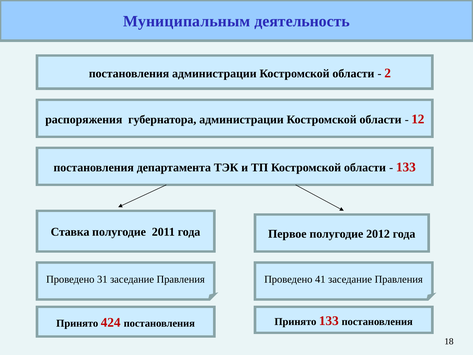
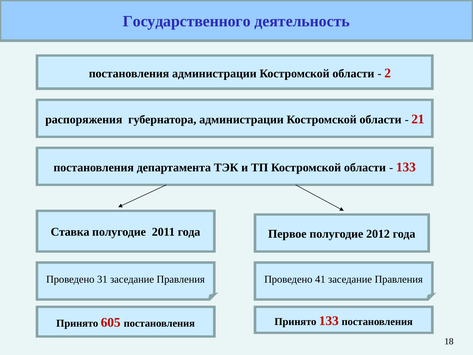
Муниципальным: Муниципальным -> Государственного (187, 21)
12: 12 -> 21 (418, 119)
424: 424 -> 605 (111, 322)
